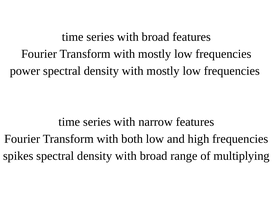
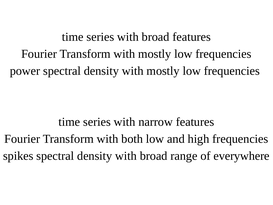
multiplying: multiplying -> everywhere (242, 156)
